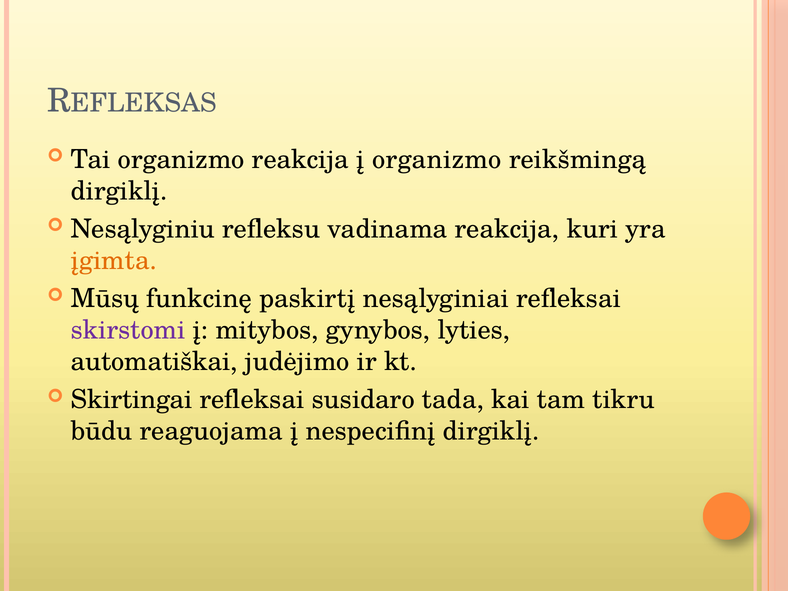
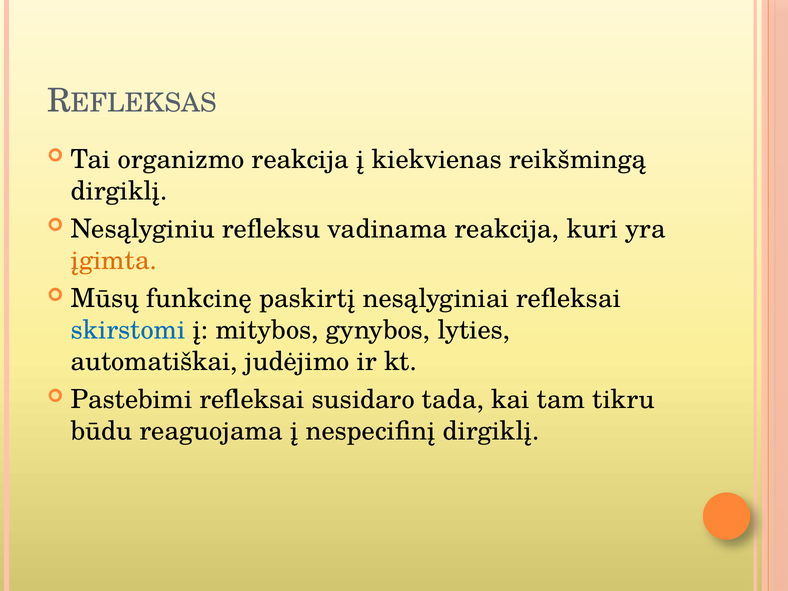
į organizmo: organizmo -> kiekvienas (437, 159)
skirstomi colour: purple -> blue (128, 330)
Skirtingai: Skirtingai -> Pastebimi (132, 400)
